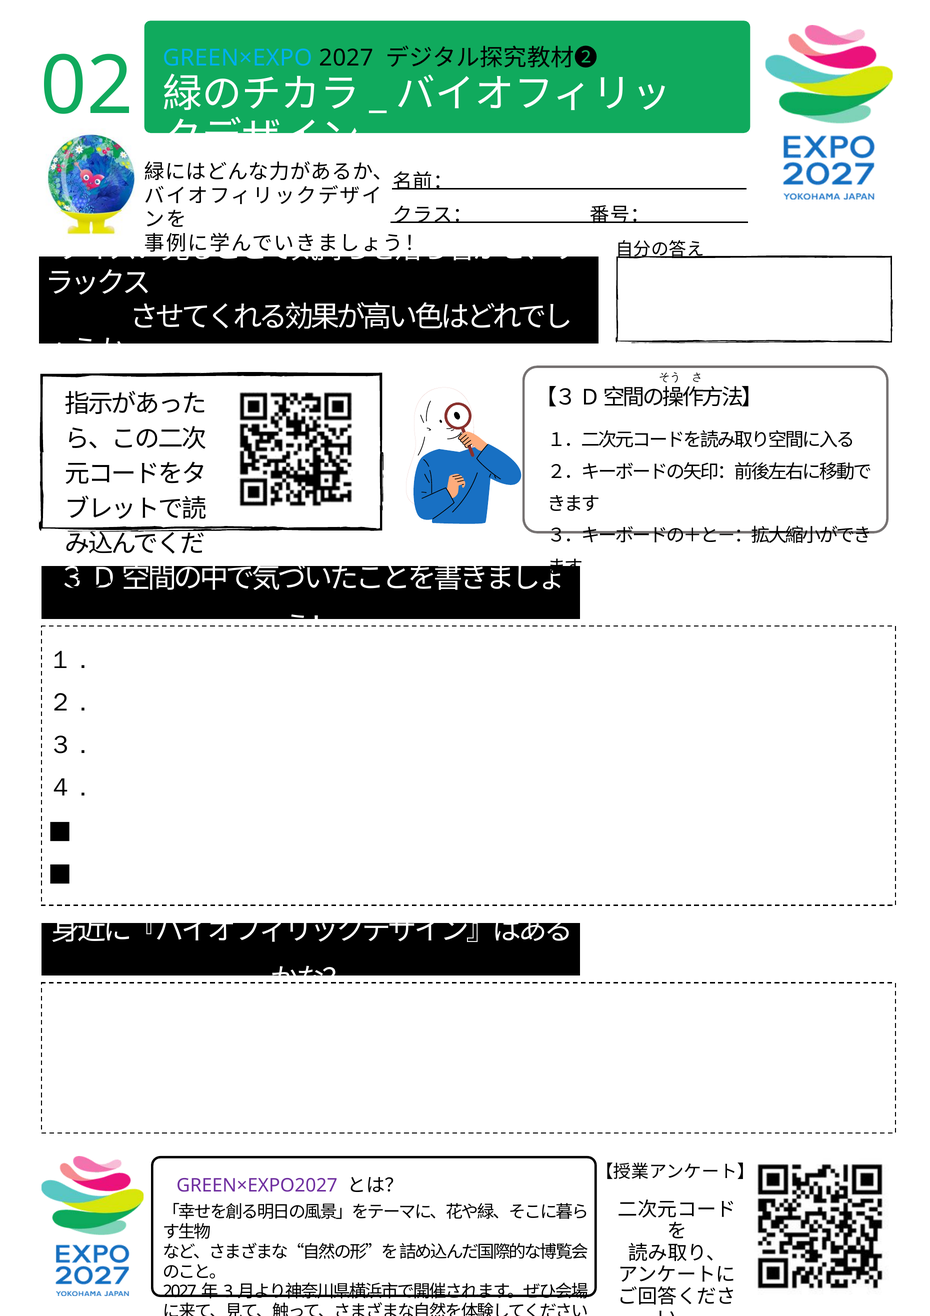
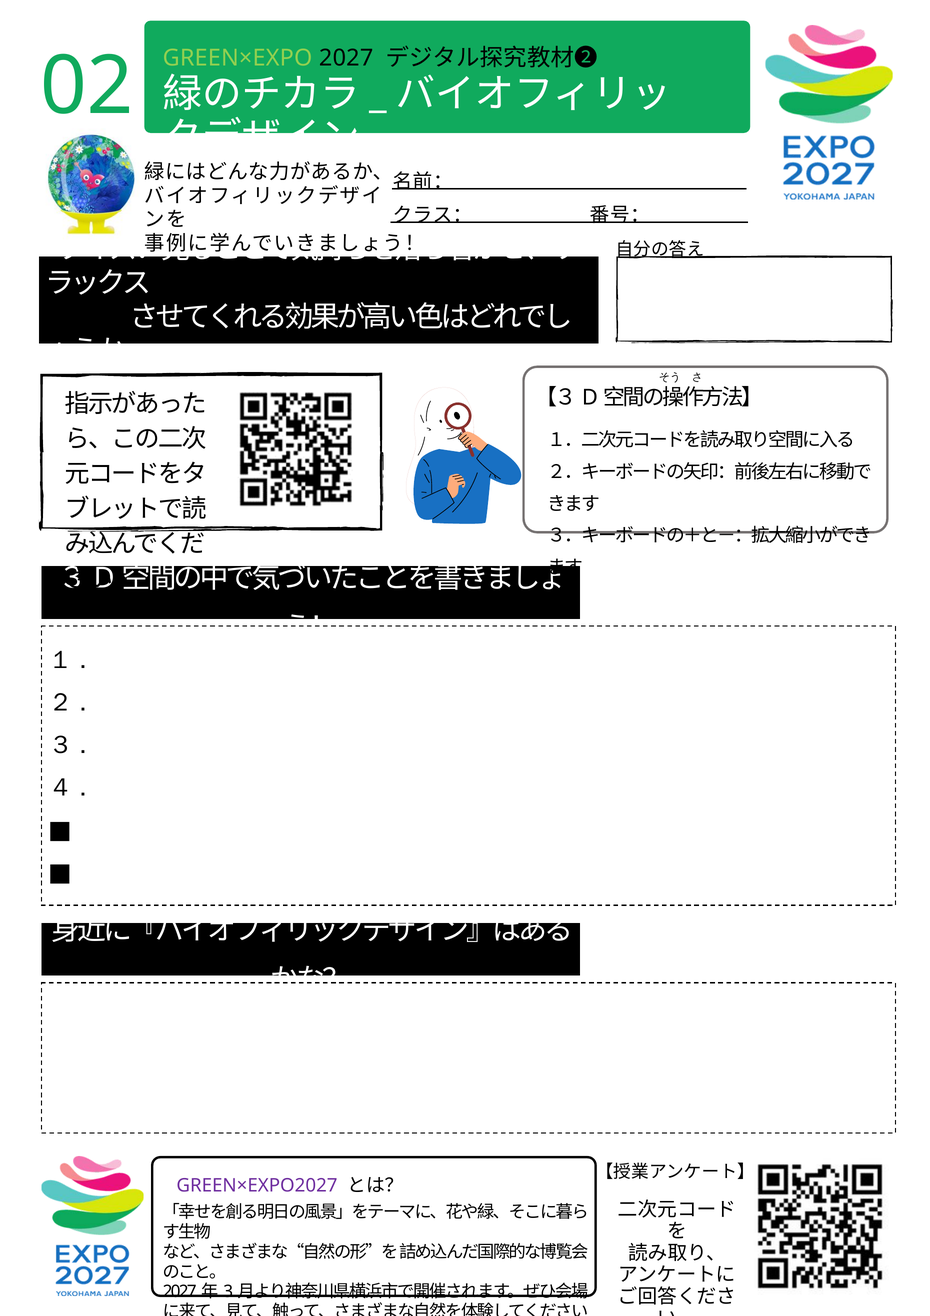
GREEN×EXPO colour: light blue -> light green (237, 58)
